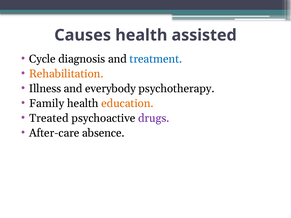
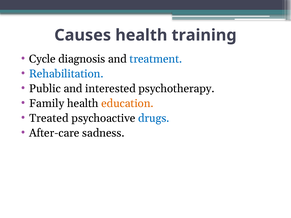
assisted: assisted -> training (204, 35)
Rehabilitation colour: orange -> blue (66, 74)
Illness: Illness -> Public (45, 89)
everybody: everybody -> interested (110, 89)
drugs colour: purple -> blue (154, 118)
absence: absence -> sadness (103, 133)
